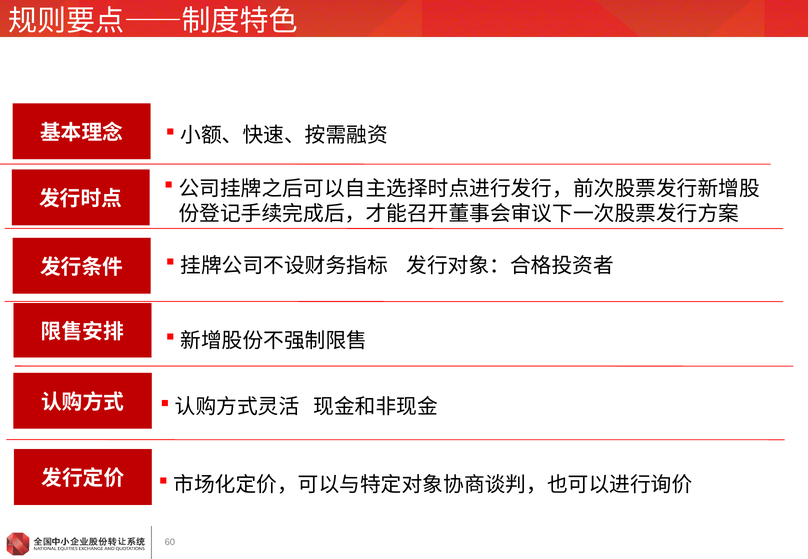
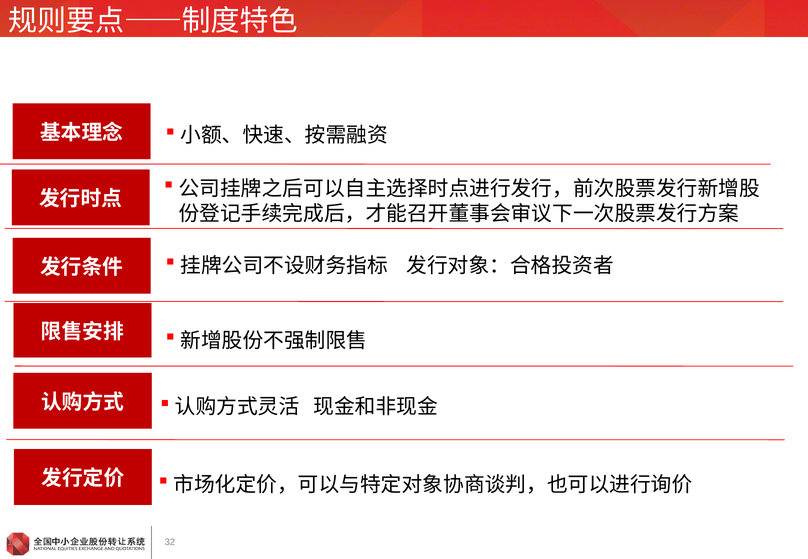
60: 60 -> 32 (170, 543)
